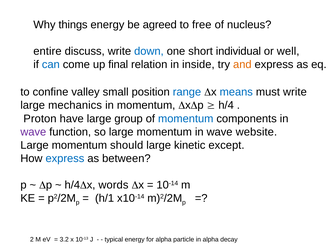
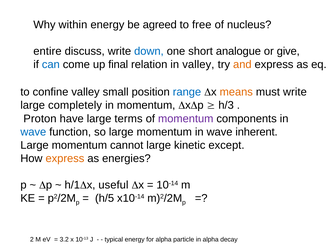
things: things -> within (73, 25)
individual: individual -> analogue (238, 51)
well: well -> give (288, 51)
in inside: inside -> valley (198, 64)
means colour: blue -> orange (236, 92)
mechanics: mechanics -> completely (75, 105)
h/4: h/4 -> h/3 (226, 105)
group: group -> terms (129, 119)
momentum colour: blue -> purple (186, 119)
wave colour: purple -> blue (33, 132)
website: website -> inherent (257, 132)
should: should -> cannot (127, 145)
express colour: blue -> orange (65, 158)
between: between -> energies (126, 158)
h/4: h/4 -> h/1 (72, 185)
words: words -> useful (113, 185)
h/1: h/1 -> h/5 (105, 198)
